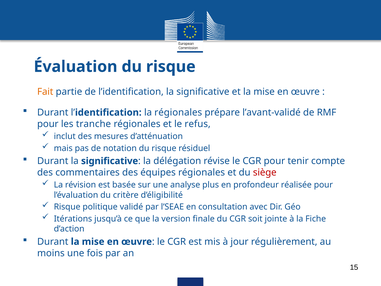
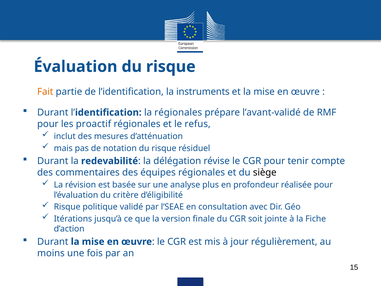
l’identification la significative: significative -> instruments (203, 92)
tranche: tranche -> proactif (93, 124)
Durant la significative: significative -> redevabilité (110, 161)
siège colour: red -> black (265, 172)
